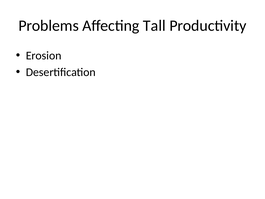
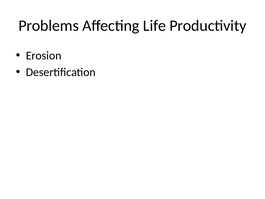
Tall: Tall -> Life (154, 26)
